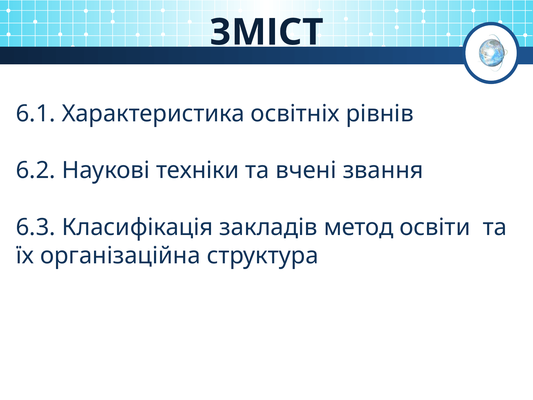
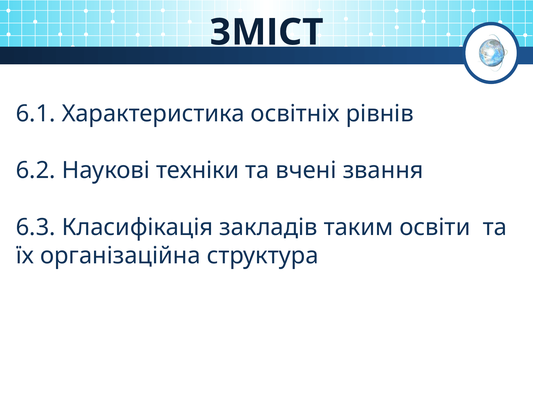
метод: метод -> таким (359, 227)
